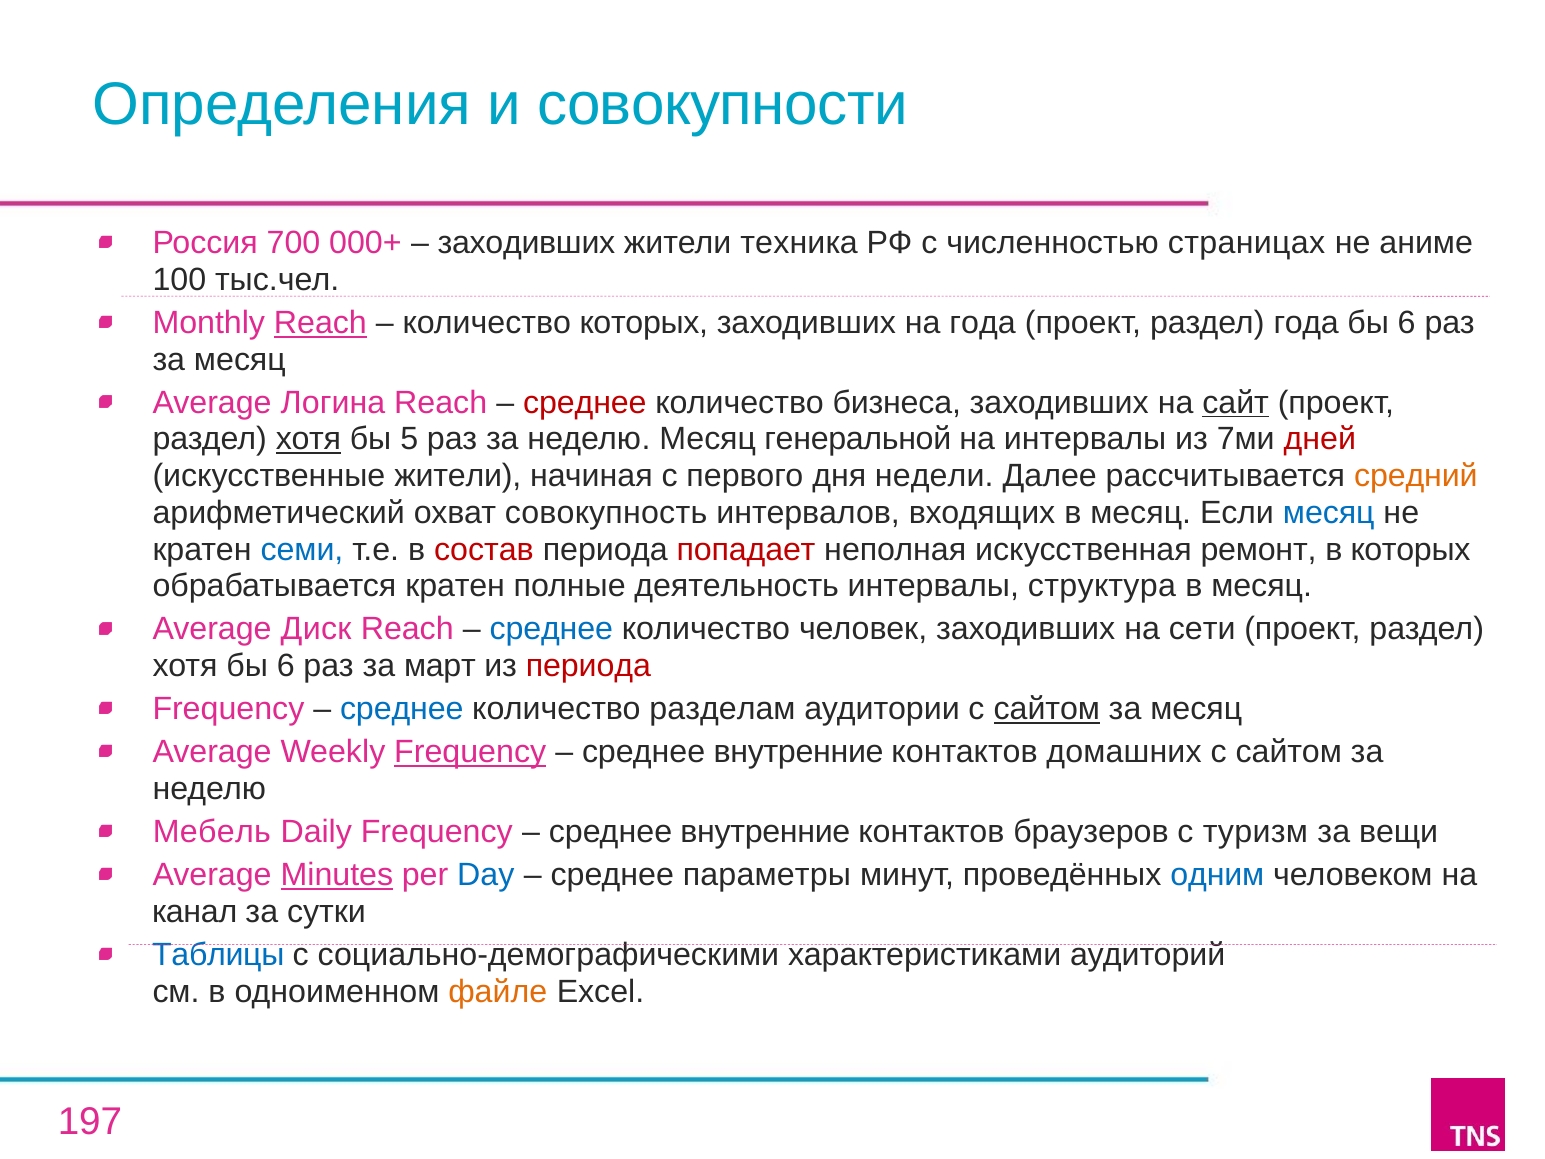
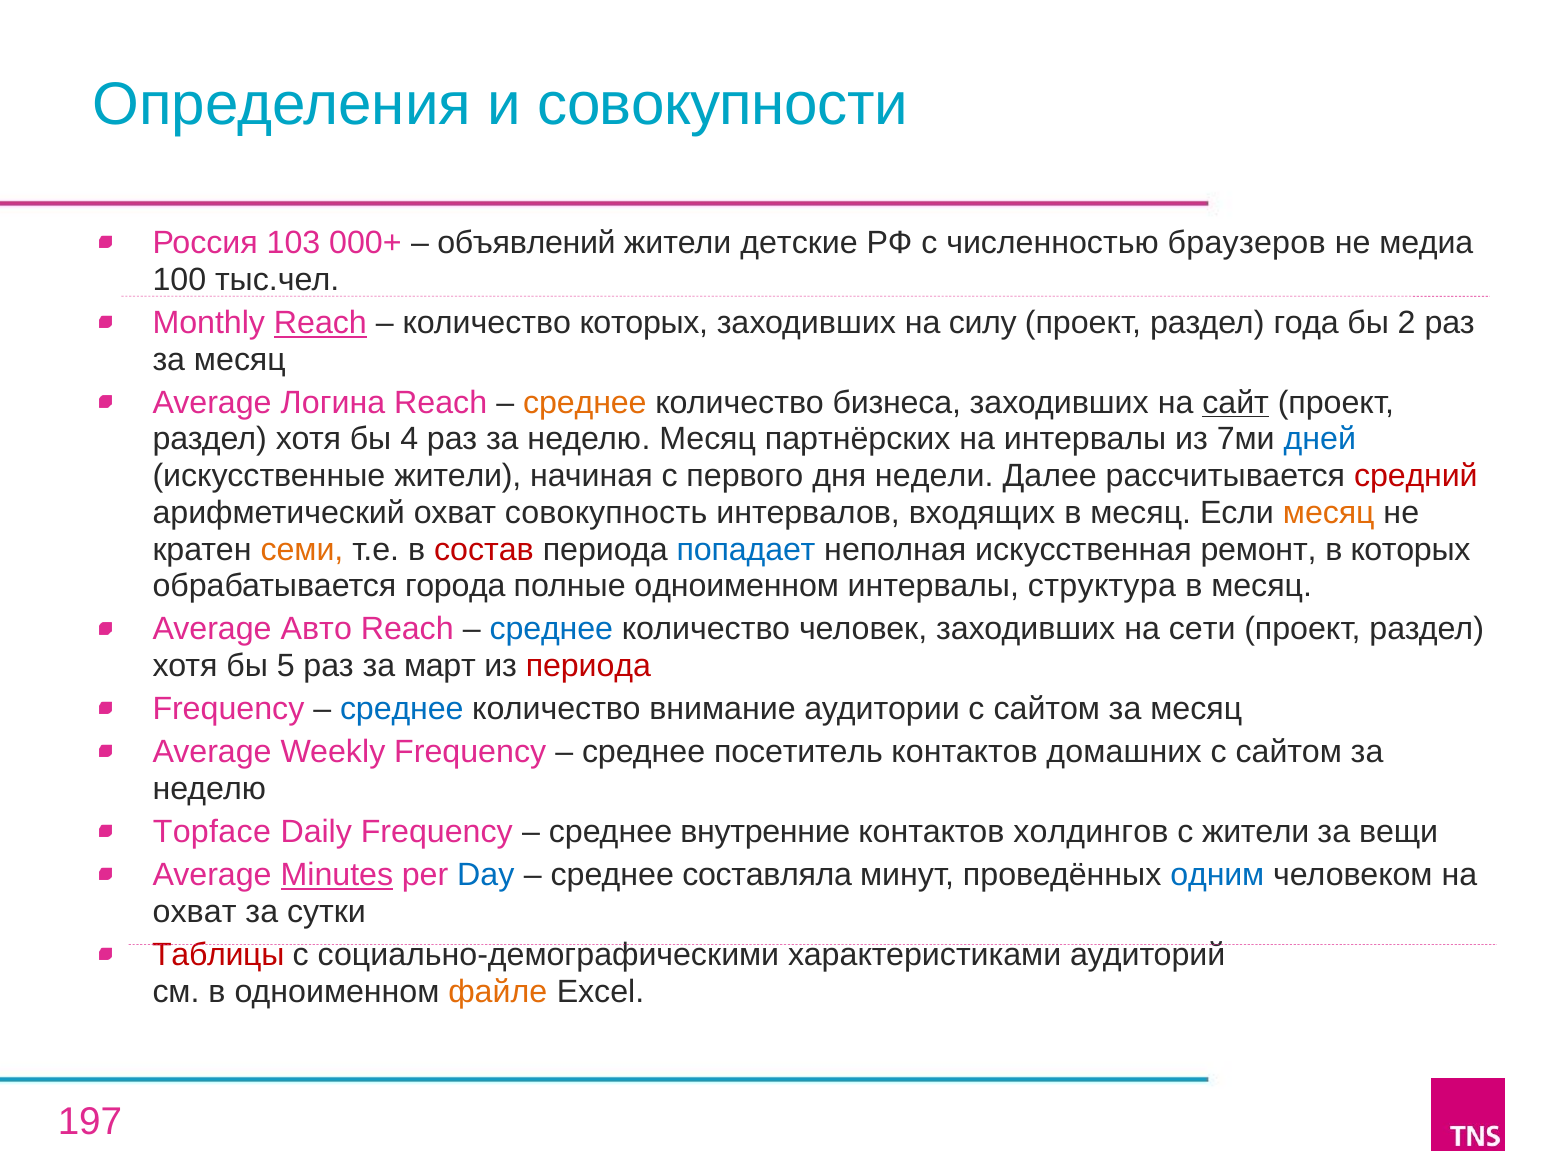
700: 700 -> 103 (294, 243)
заходивших: заходивших -> объявлений (526, 243)
техника: техника -> детские (799, 243)
страницах: страницах -> браузеров (1247, 243)
аниме: аниме -> медиа (1426, 243)
на года: года -> силу (983, 323)
6: 6 -> 2 (1407, 323)
среднее colour: red -> orange (585, 403)
хотя underline: present -> none (308, 439)
5: 5 -> 4 (409, 439)
генеральной: генеральной -> партнёрских (858, 439)
дней colour: red -> blue (1320, 439)
средний colour: orange -> red (1416, 476)
месяц colour: blue -> orange (1329, 513)
семи colour: blue -> orange (302, 549)
попадает colour: red -> blue (746, 549)
обрабатывается кратен: кратен -> города (455, 586)
полные деятельность: деятельность -> одноименном (737, 586)
Диск: Диск -> Авто (316, 629)
хотя бы 6: 6 -> 5 (286, 666)
разделам: разделам -> внимание (723, 709)
сайтом underline: present -> none (1047, 709)
Frequency underline: present -> none (470, 752)
внутренние: внутренние -> посетитель (798, 752)
Мебель: Мебель -> Topface (212, 832)
браузеров: браузеров -> холдингов (1091, 832)
с туризм: туризм -> жители (1256, 832)
параметры: параметры -> составляла (767, 875)
канал: канал -> охват (195, 912)
Таблицы colour: blue -> red (218, 955)
